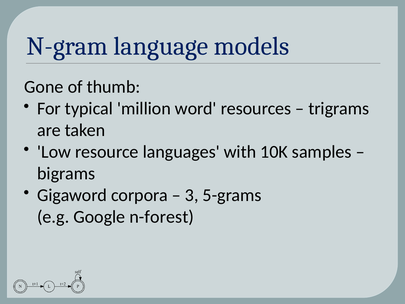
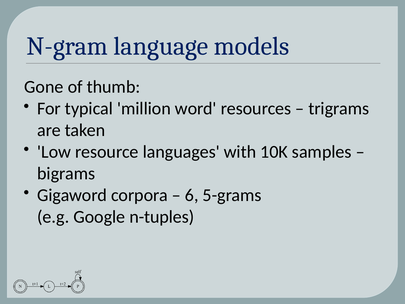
3: 3 -> 6 (192, 195)
n-forest: n-forest -> n-tuples (162, 217)
